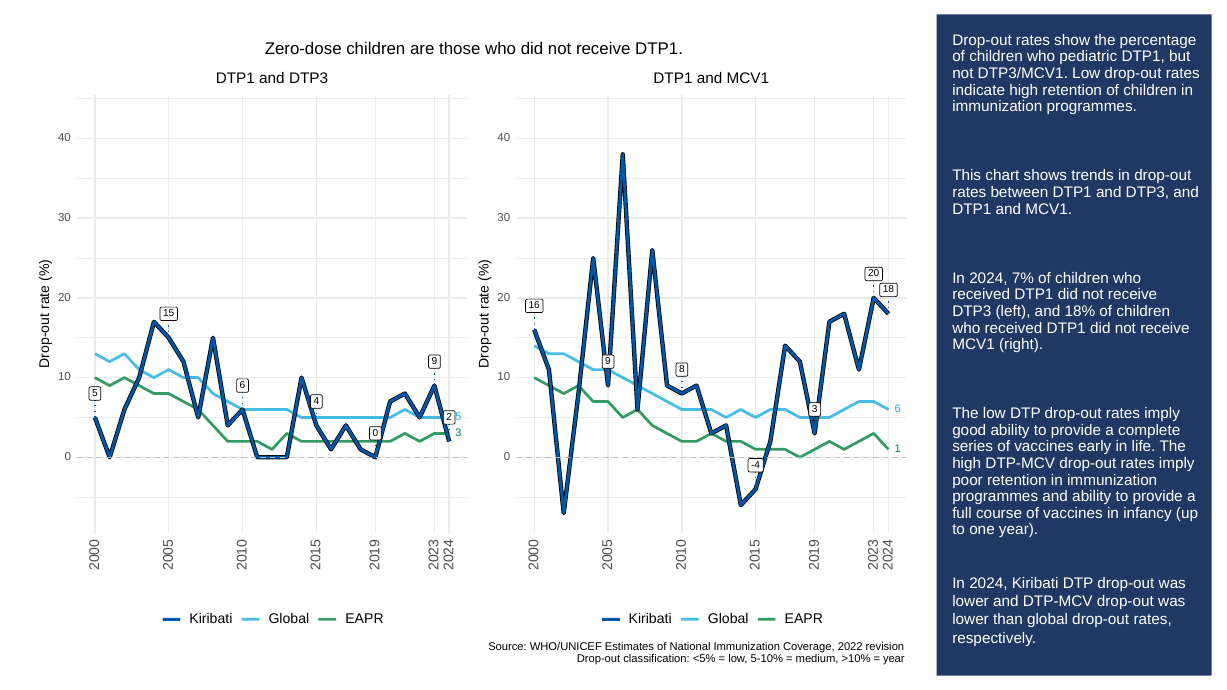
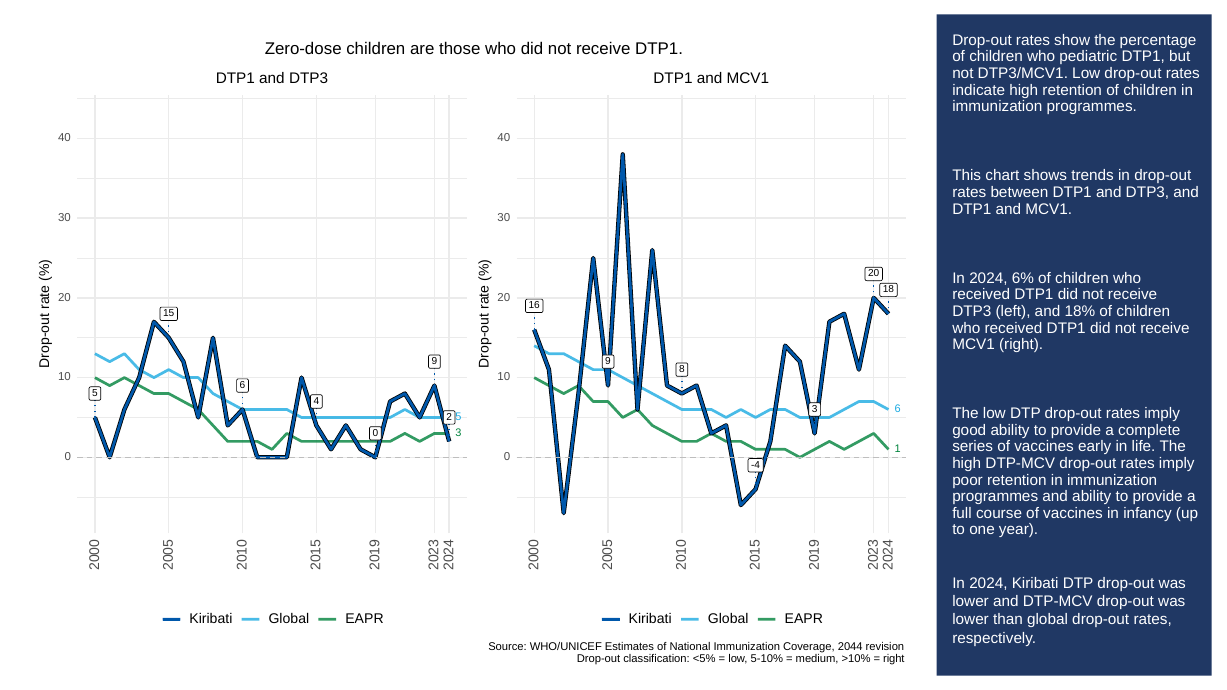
7%: 7% -> 6% (1023, 278)
2022: 2022 -> 2044 (850, 647)
year: year -> right (894, 659)
